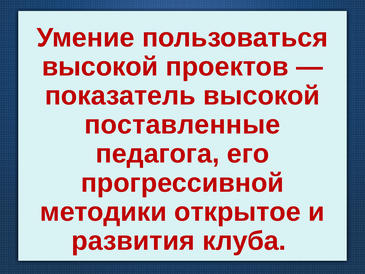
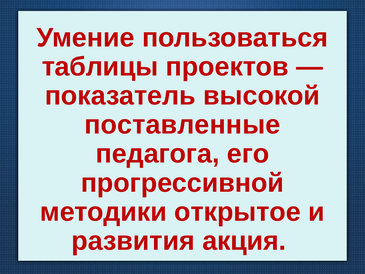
высокой: высокой -> таблицы (100, 67)
клуба: клуба -> акция (244, 241)
